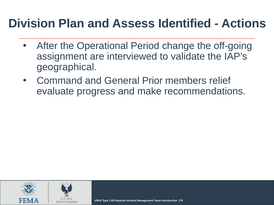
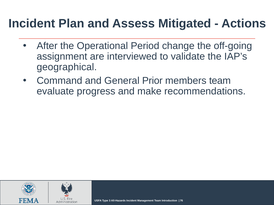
Division: Division -> Incident (32, 24)
Identified: Identified -> Mitigated (185, 24)
members relief: relief -> team (220, 81)
